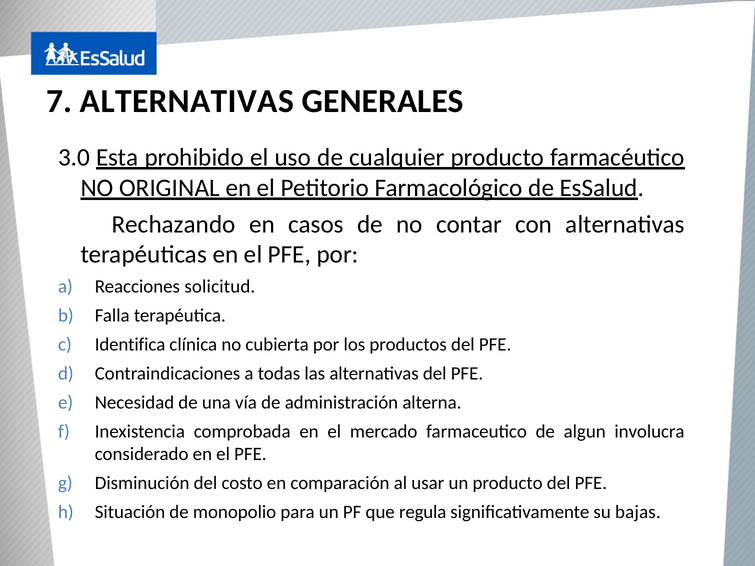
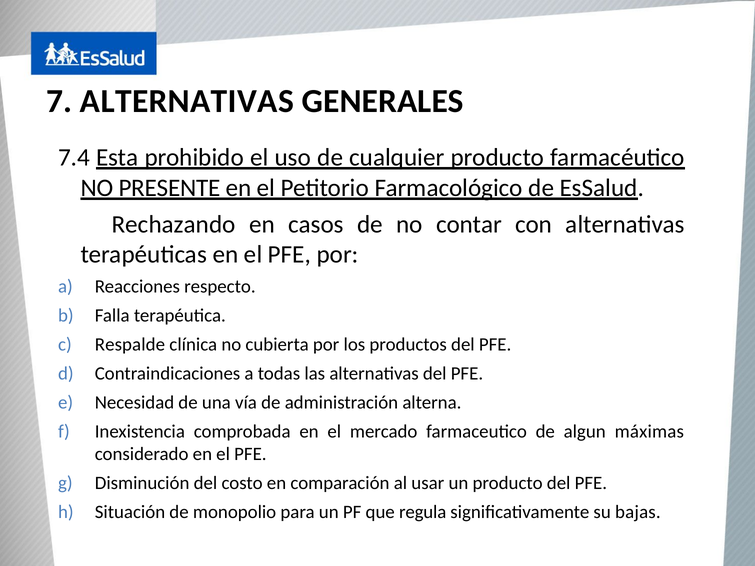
3.0: 3.0 -> 7.4 (74, 158)
ORIGINAL: ORIGINAL -> PRESENTE (170, 188)
solicitud: solicitud -> respecto (220, 287)
Identifica: Identifica -> Respalde (130, 345)
involucra: involucra -> máximas (649, 432)
